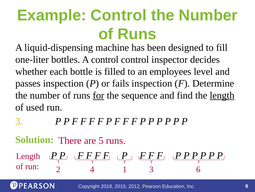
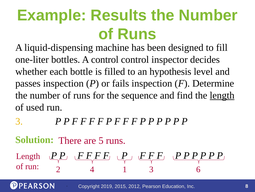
Example Control: Control -> Results (119, 15)
employees: employees -> hypothesis (170, 71)
for underline: present -> none (99, 95)
